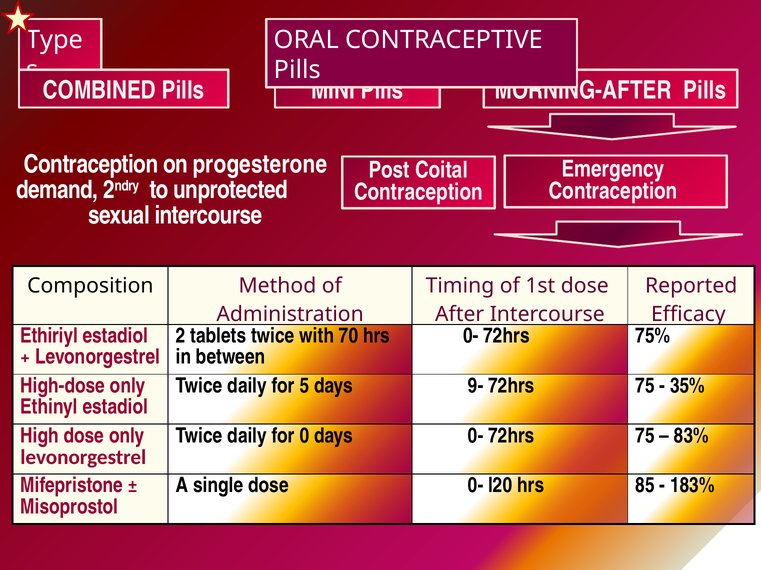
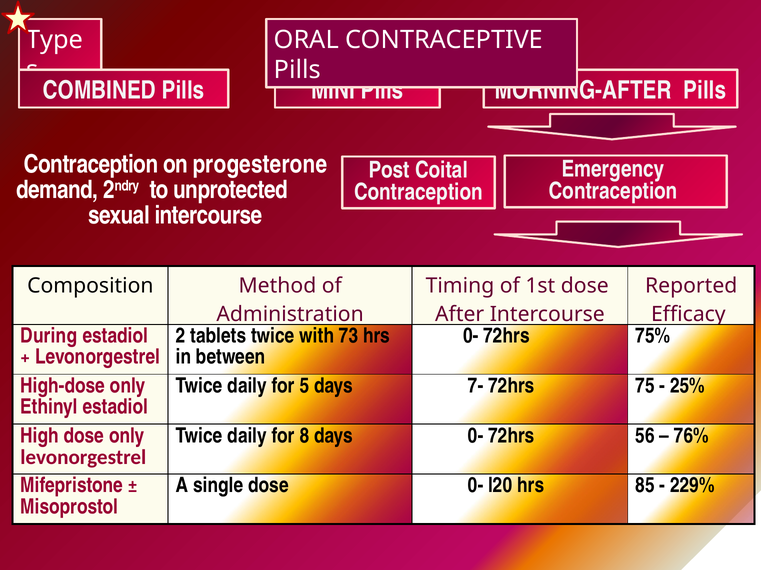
Ethiriyl: Ethiriyl -> During (49, 336)
70: 70 -> 73 (349, 336)
9-: 9- -> 7- (476, 386)
35%: 35% -> 25% (687, 386)
0: 0 -> 8 (304, 436)
0- 72hrs 75: 75 -> 56 (645, 436)
83%: 83% -> 76% (691, 436)
183%: 183% -> 229% (692, 486)
